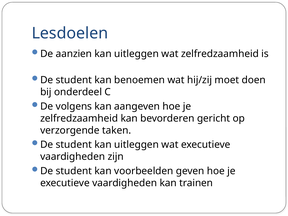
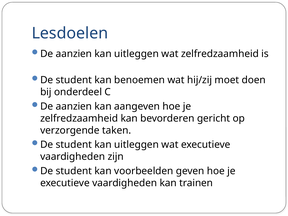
volgens: volgens -> aanzien (74, 106)
